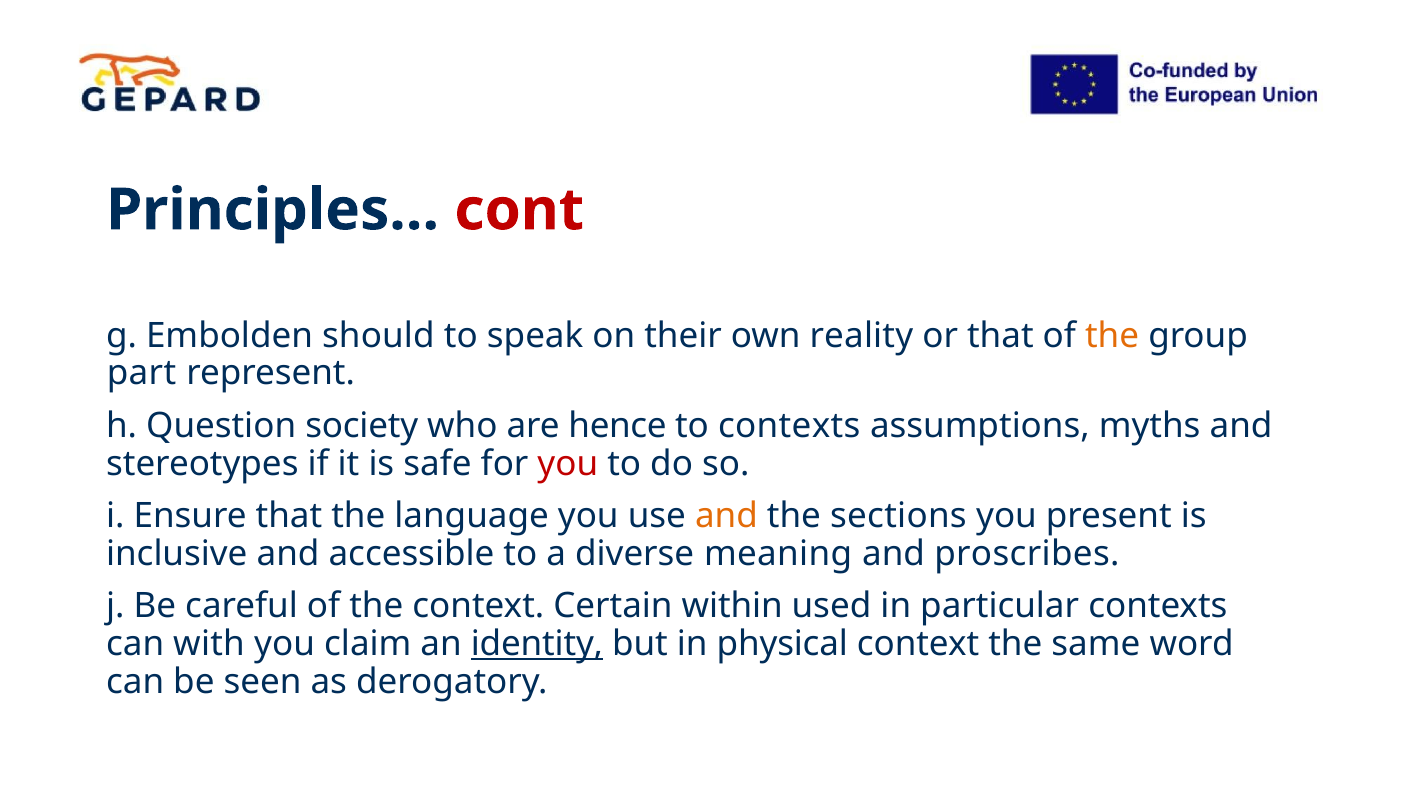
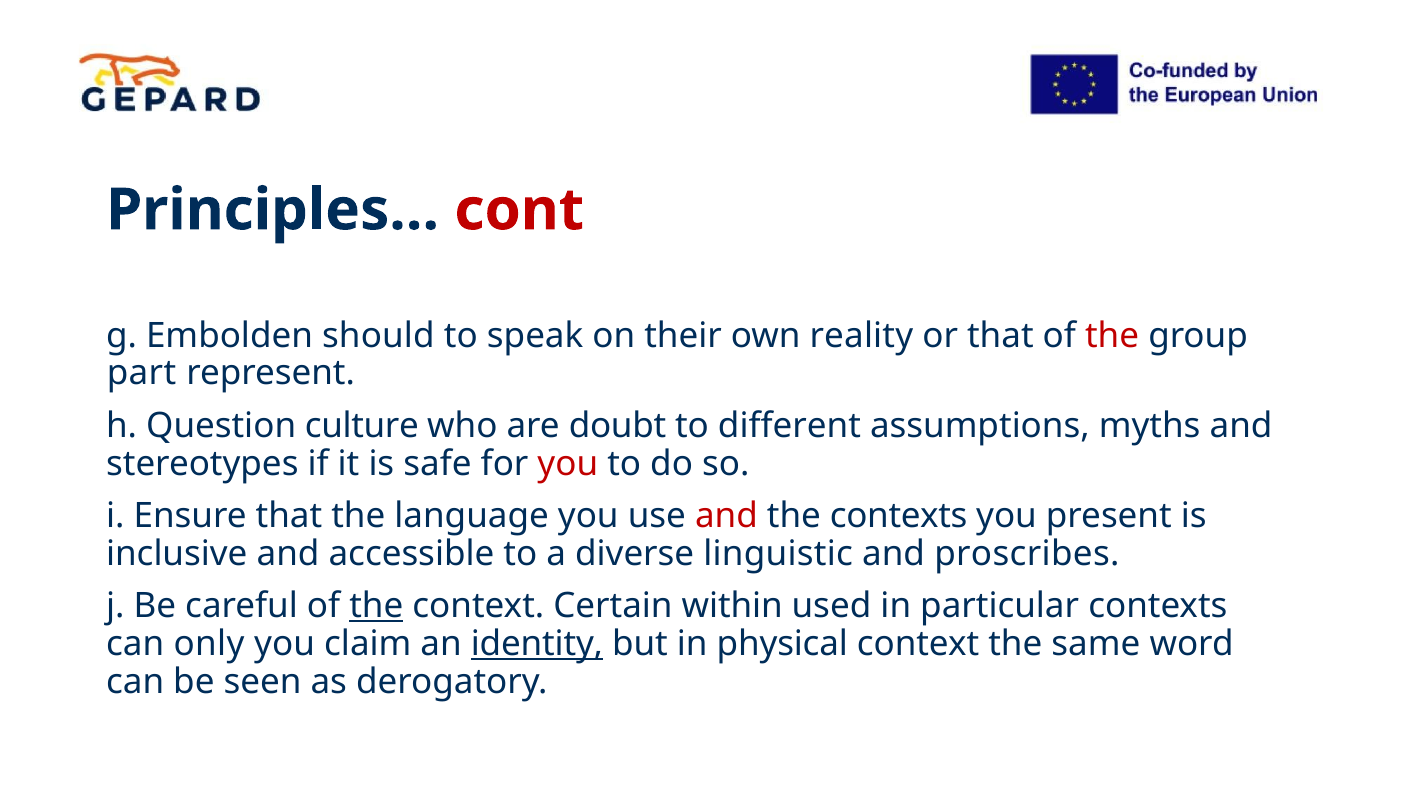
the colour: orange -> red (1112, 335)
society: society -> culture (362, 426)
hence: hence -> doubt (618, 426)
to contexts: contexts -> different (789, 426)
and colour: orange -> red (726, 516)
the sections: sections -> contexts (899, 516)
meaning: meaning -> linguistic (778, 554)
the underline: none -> present (376, 606)
with: with -> only (209, 644)
